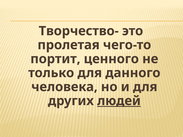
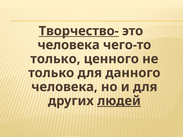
Творчество- underline: none -> present (79, 31)
пролетая: пролетая -> человека (69, 45)
портит: портит -> только (55, 59)
